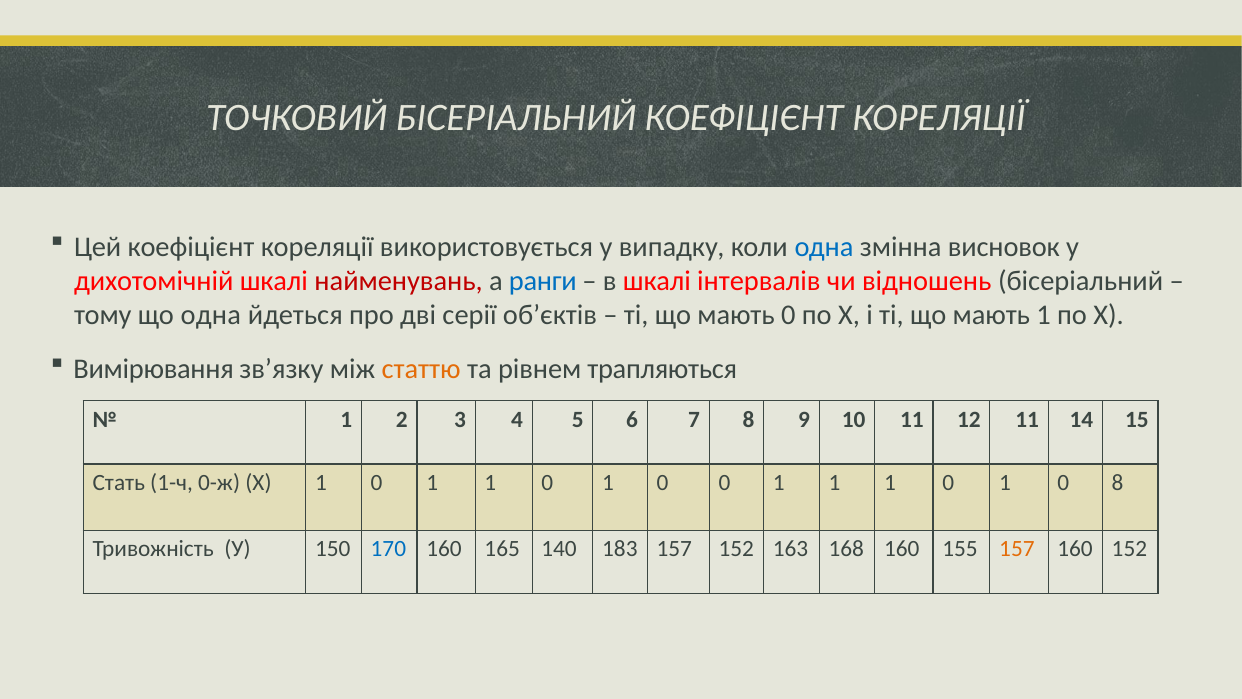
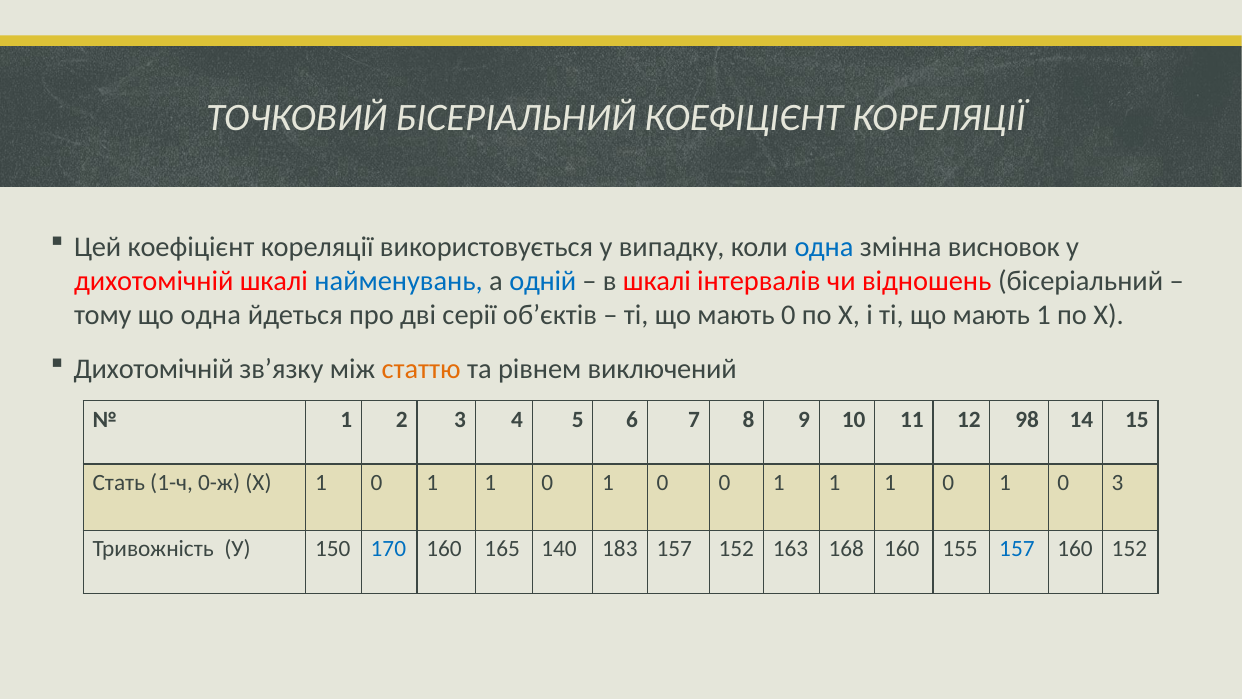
найменувань colour: red -> blue (399, 281)
ранги: ранги -> одній (543, 281)
Вимірювання: Вимірювання -> Дихотомічній (154, 369)
трапляються: трапляються -> виключений (662, 369)
12 11: 11 -> 98 (1027, 420)
0 8: 8 -> 3 (1118, 483)
157 colour: orange -> blue (1017, 549)
